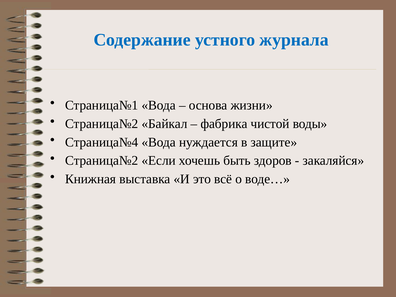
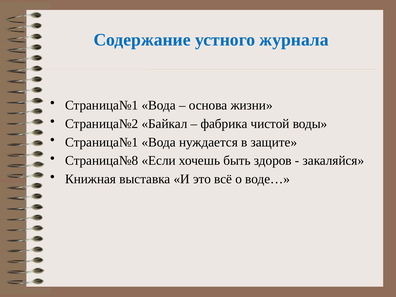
Страница№4: Страница№4 -> Страница№1 (102, 142)
Страница№2: Страница№2 -> Страница№8 (102, 161)
